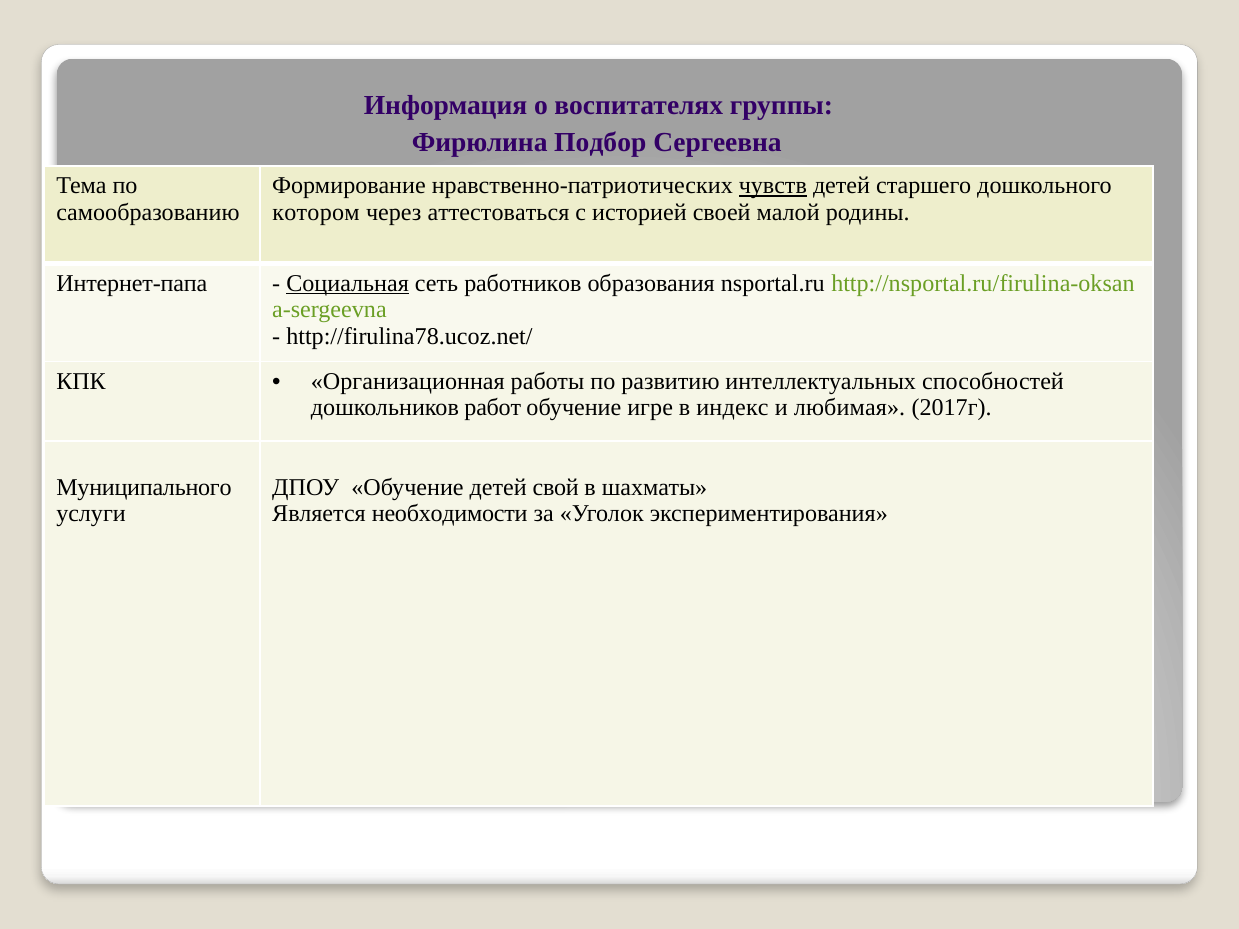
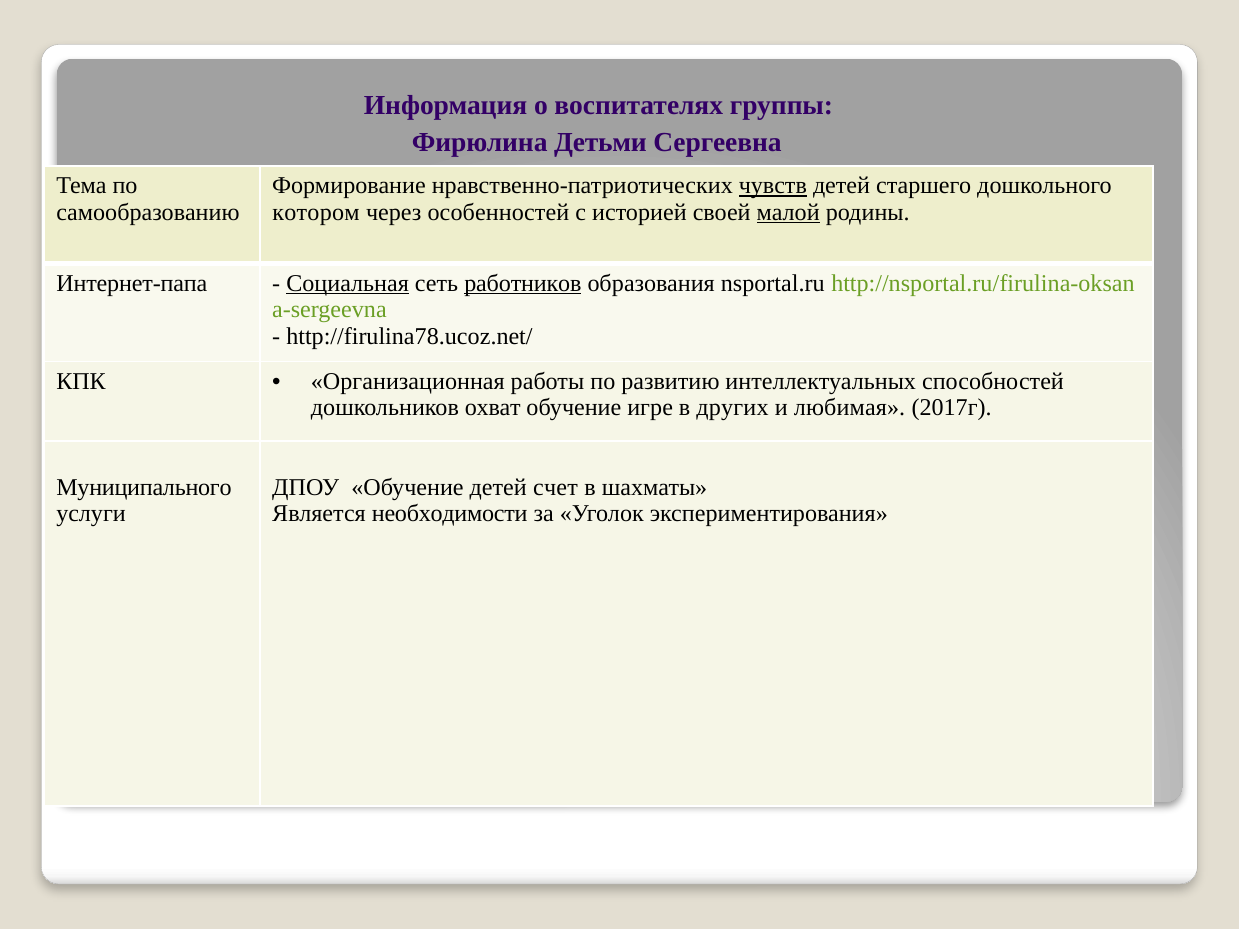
Подбор: Подбор -> Детьми (601, 142)
аттестоваться: аттестоваться -> особенностей (498, 212)
малой underline: none -> present (788, 212)
работников underline: none -> present (523, 283)
работ: работ -> охват (493, 408)
индекс: индекс -> других (732, 408)
свой: свой -> счет (555, 487)
